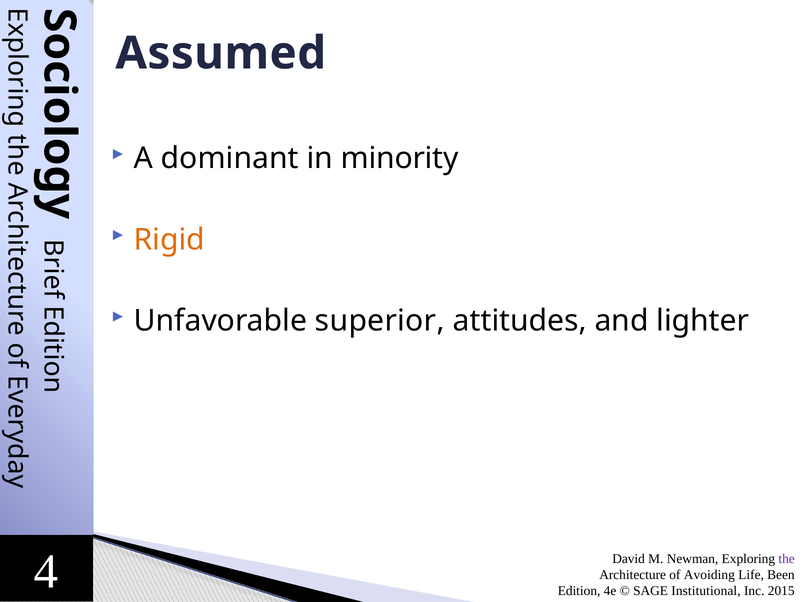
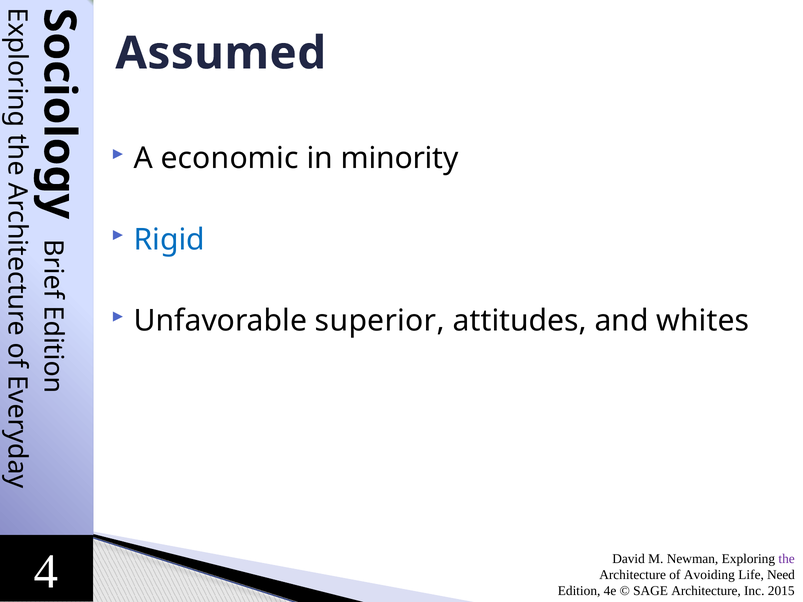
dominant: dominant -> economic (230, 158)
Rigid colour: orange -> blue (169, 240)
lighter: lighter -> whites (703, 321)
Been: Been -> Need (781, 575)
SAGE Institutional: Institutional -> Architecture (706, 591)
